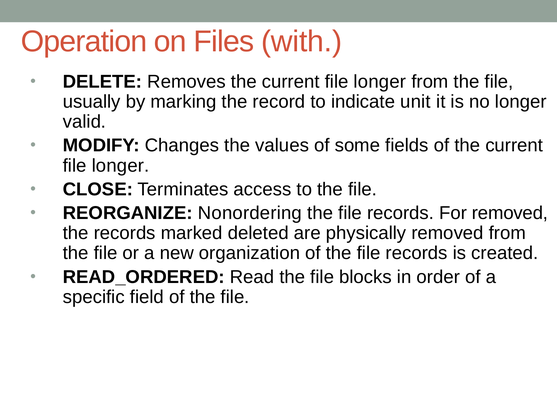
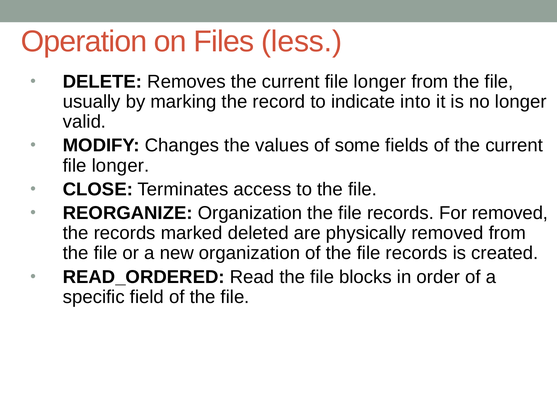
with: with -> less (302, 41)
unit: unit -> into (416, 102)
REORGANIZE Nonordering: Nonordering -> Organization (250, 213)
